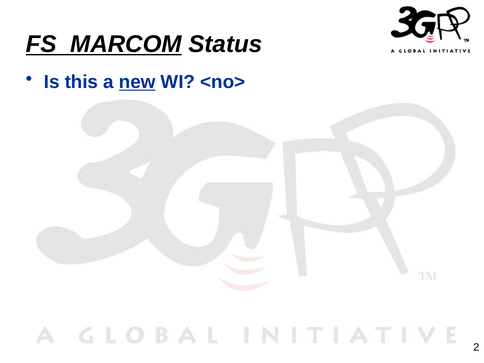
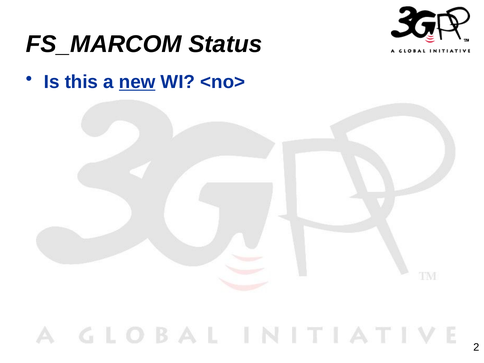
FS_MARCOM underline: present -> none (104, 44)
